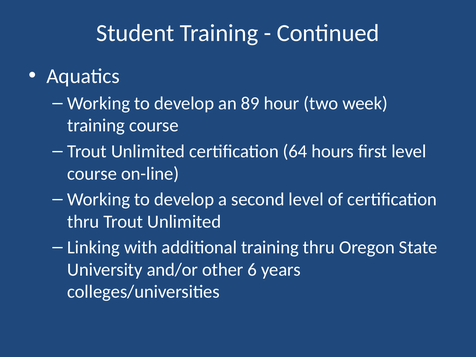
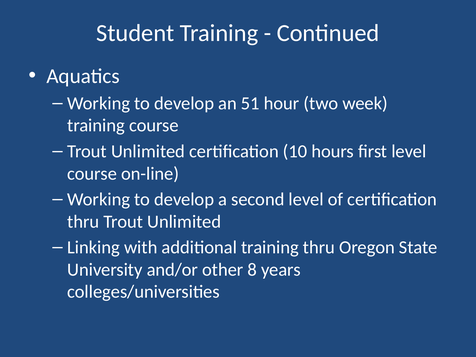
89: 89 -> 51 (250, 103)
64: 64 -> 10 (295, 151)
6: 6 -> 8 (252, 270)
